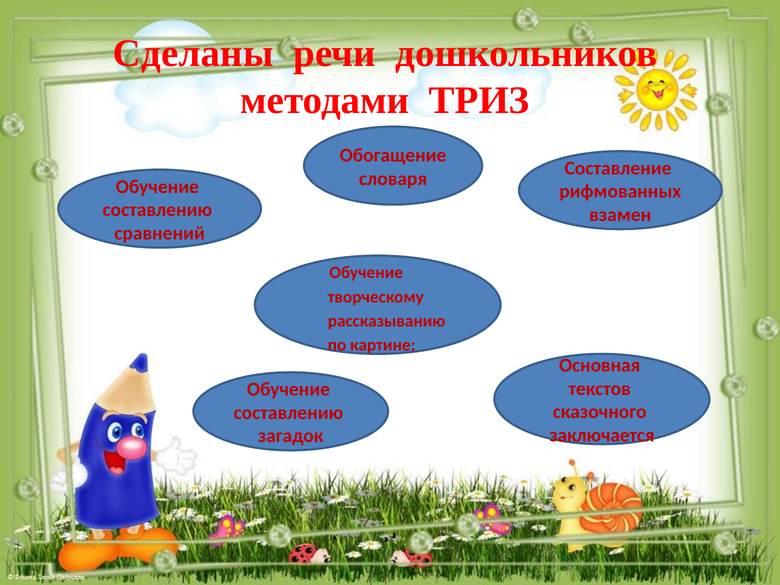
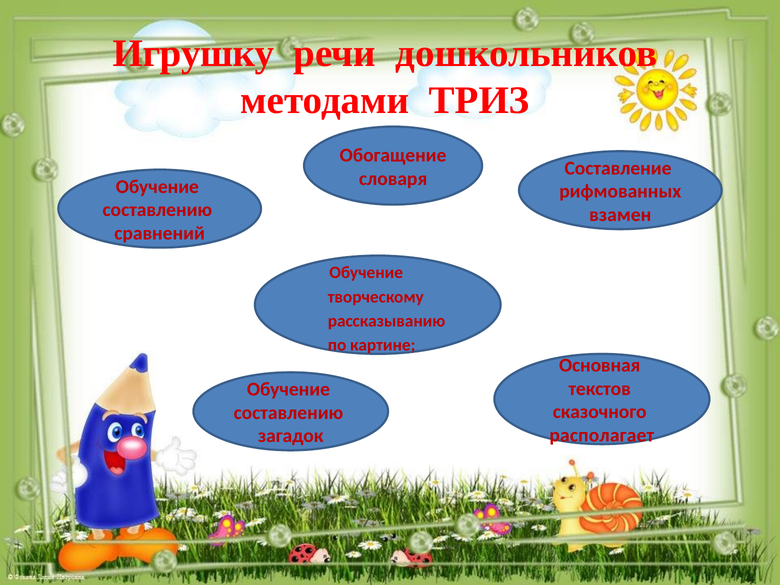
Сделаны: Сделаны -> Игрушку (193, 53)
заключается: заключается -> располагает (602, 435)
